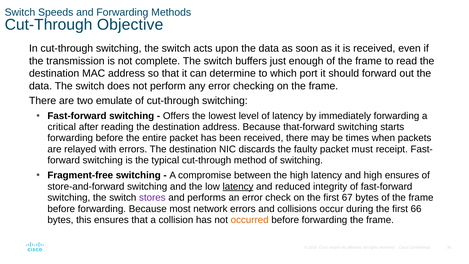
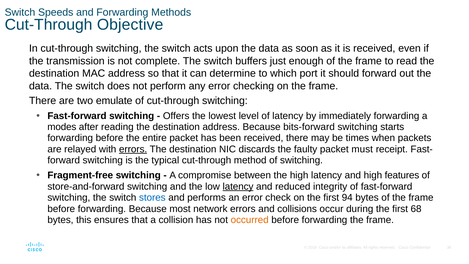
critical: critical -> modes (62, 127)
that-forward: that-forward -> bits-forward (309, 127)
errors underline: none -> present (133, 149)
high ensures: ensures -> features (402, 175)
stores colour: purple -> blue (152, 198)
67: 67 -> 94 (347, 198)
66: 66 -> 68 (416, 209)
